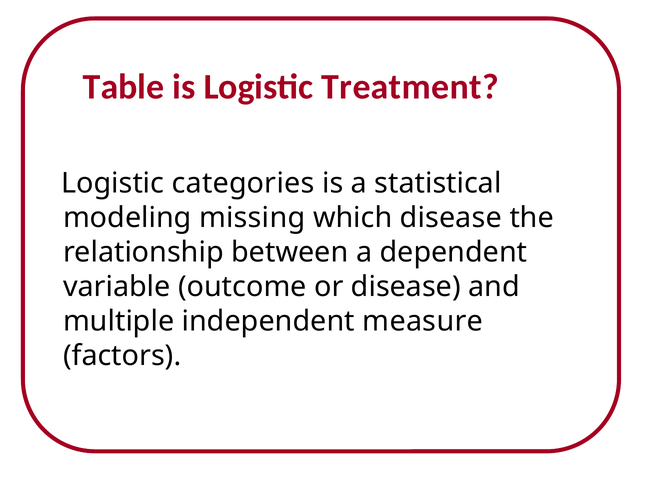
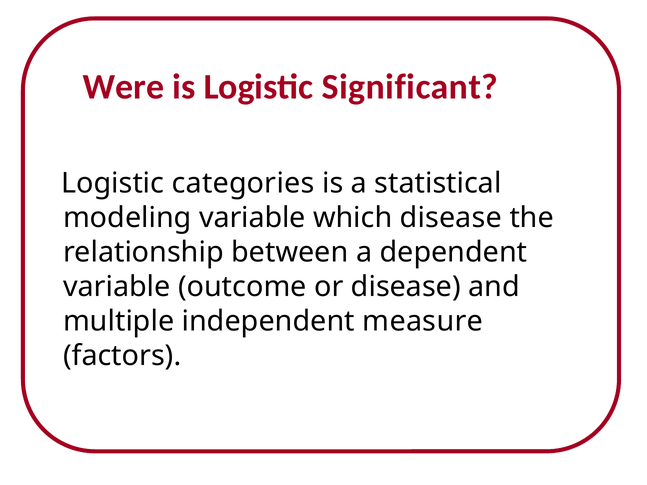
Table: Table -> Were (124, 87)
Treatment: Treatment -> Significant (410, 87)
modeling missing: missing -> variable (252, 218)
